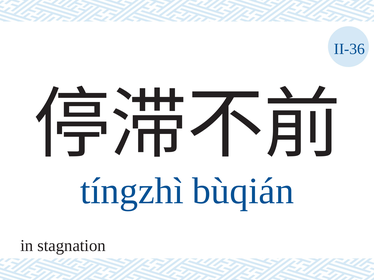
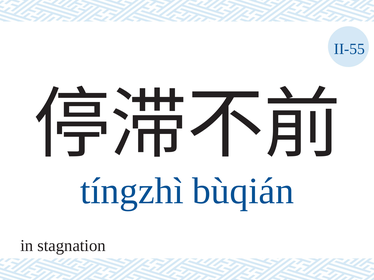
II-36: II-36 -> II-55 (349, 49)
